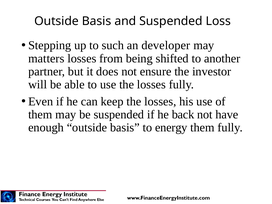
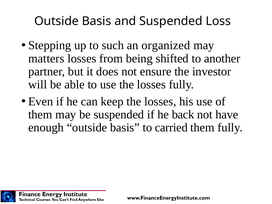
developer: developer -> organized (166, 45)
energy: energy -> carried (171, 128)
